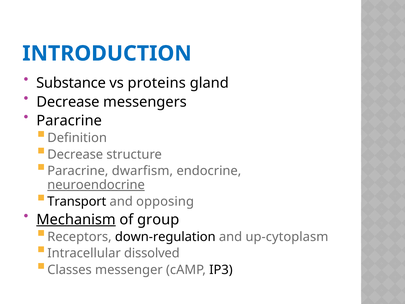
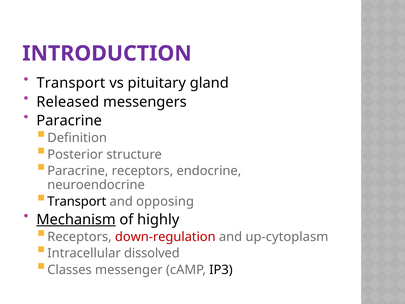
INTRODUCTION colour: blue -> purple (107, 53)
Substance: Substance -> Transport (71, 83)
proteins: proteins -> pituitary (157, 83)
Decrease: Decrease -> Released (68, 102)
Decrease: Decrease -> Posterior (75, 154)
Paracrine dwarfism: dwarfism -> receptors (142, 171)
neuroendocrine underline: present -> none (96, 185)
group: group -> highly (158, 219)
down-regulation colour: black -> red (165, 237)
